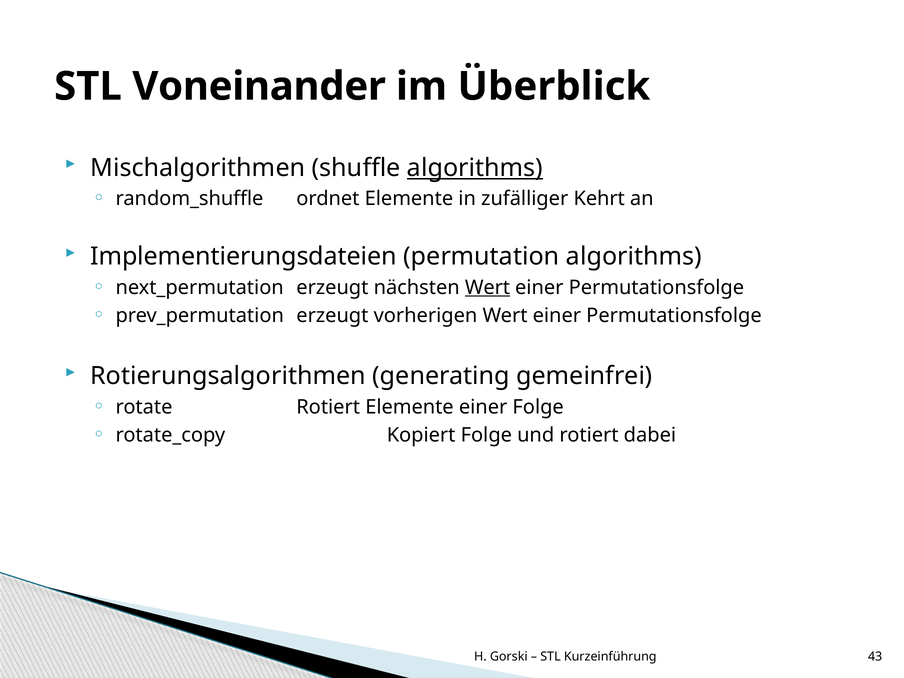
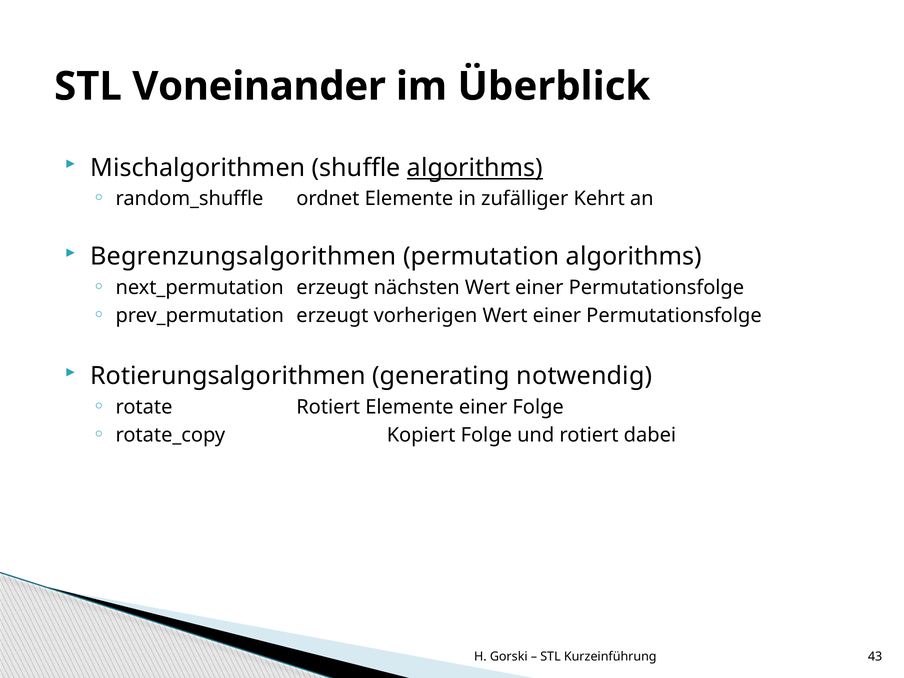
Implementierungsdateien: Implementierungsdateien -> Begrenzungsalgorithmen (243, 257)
Wert underline: present -> none (487, 287)
gemeinfrei: gemeinfrei -> notwendig (584, 376)
